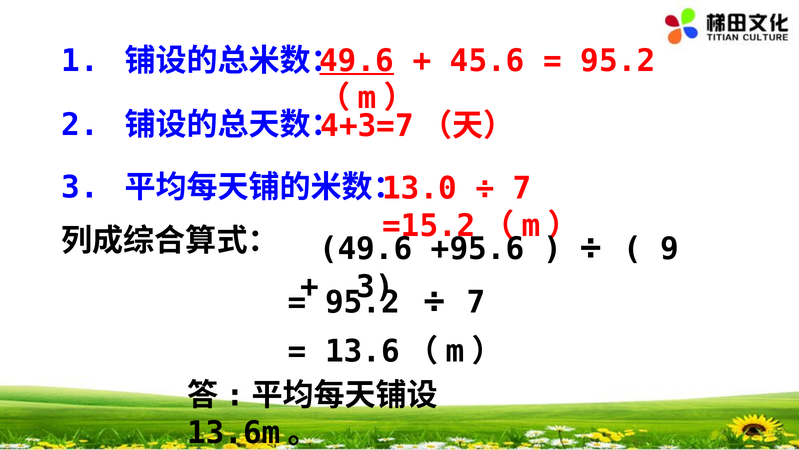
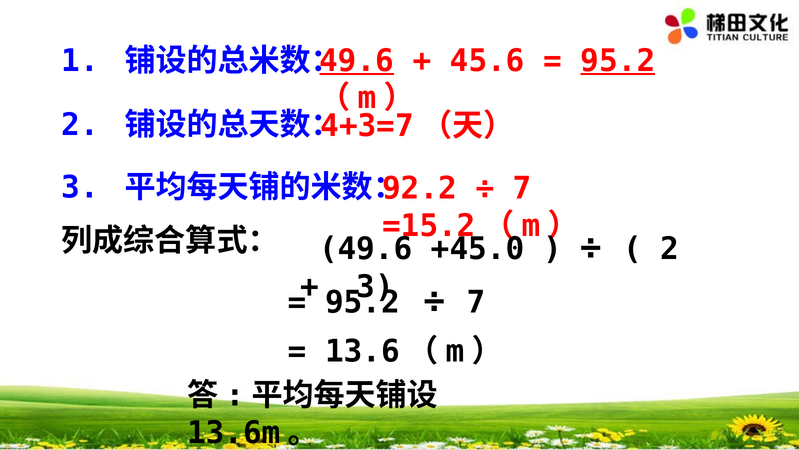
95.2 underline: none -> present (618, 61)
13.0: 13.0 -> 92.2 (420, 188)
+95.6: +95.6 -> +45.0 (478, 249)
9: 9 -> 2 (670, 249)
